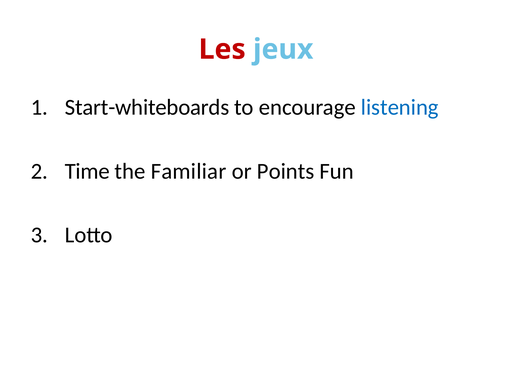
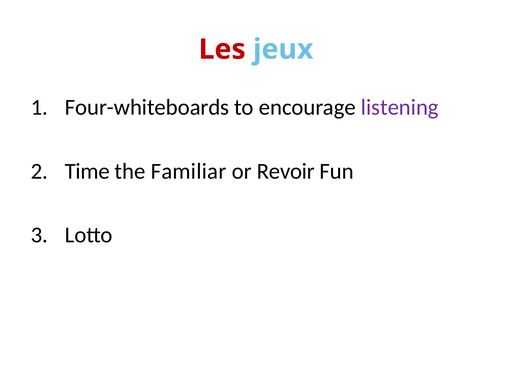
Start-whiteboards: Start-whiteboards -> Four-whiteboards (147, 107)
listening colour: blue -> purple (400, 107)
Points: Points -> Revoir (286, 171)
